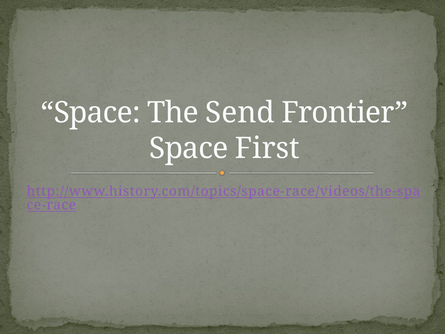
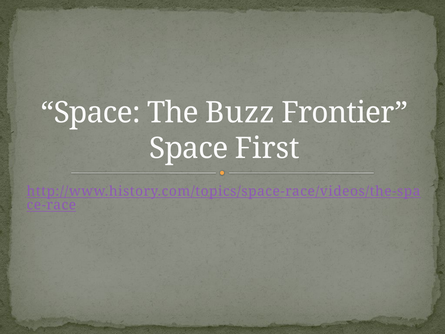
Send: Send -> Buzz (240, 113)
